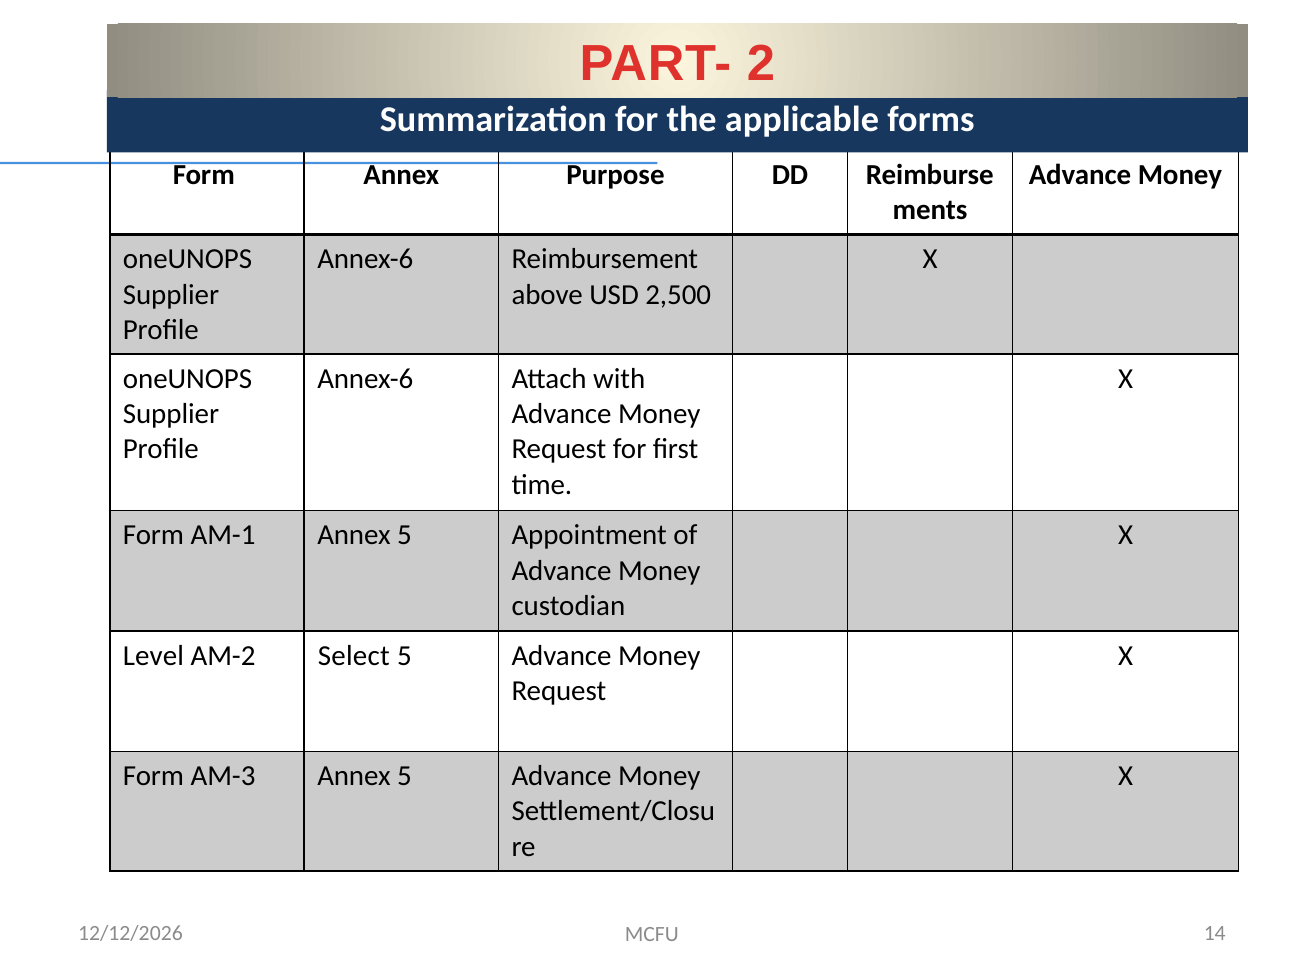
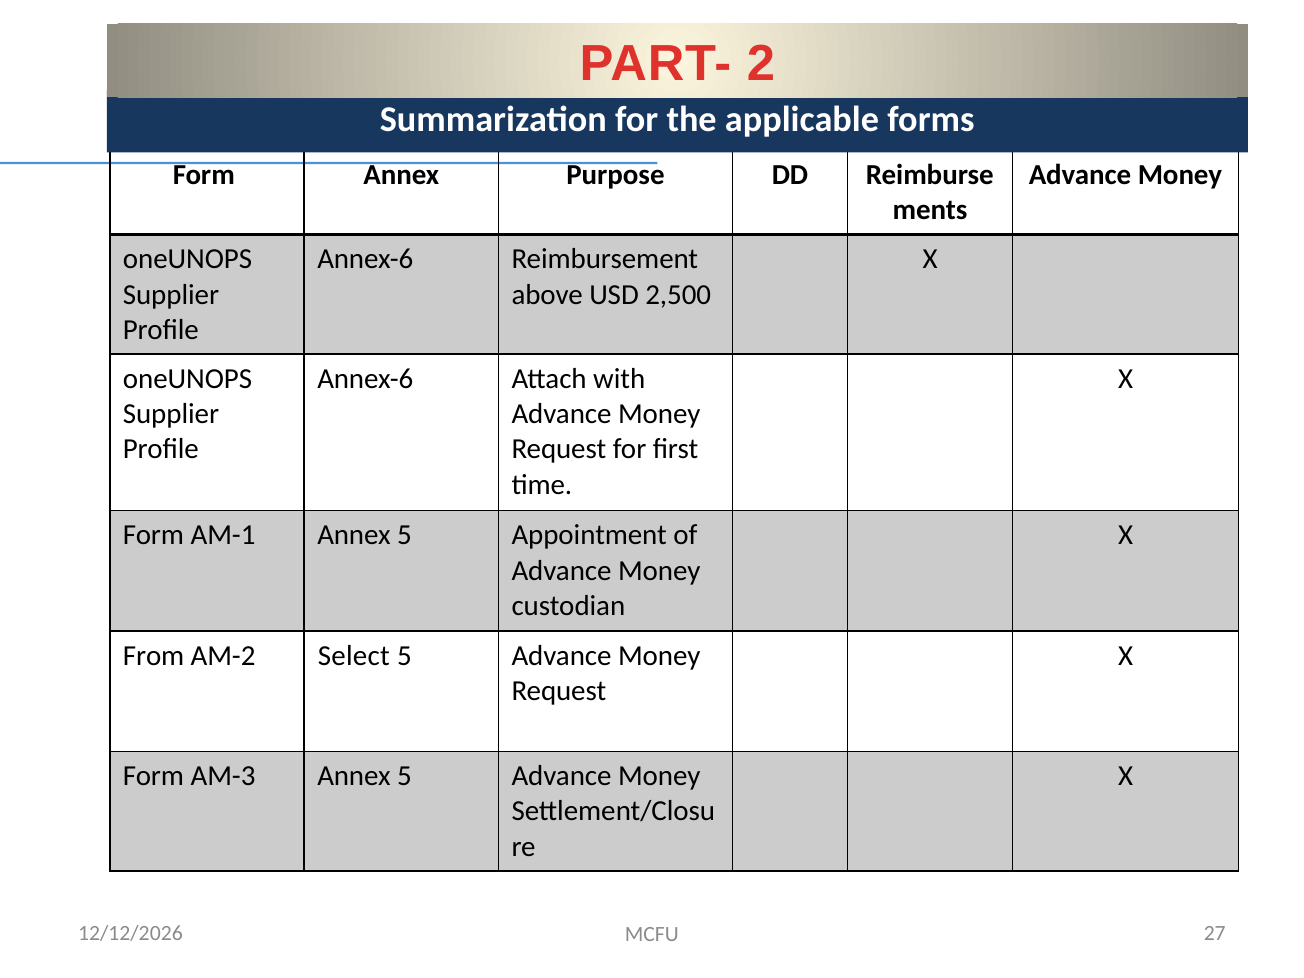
Level: Level -> From (154, 656)
14: 14 -> 27 (1215, 934)
